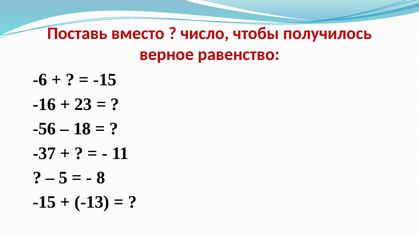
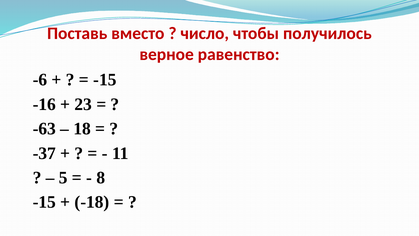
-56: -56 -> -63 (44, 129)
-13: -13 -> -18 (92, 202)
